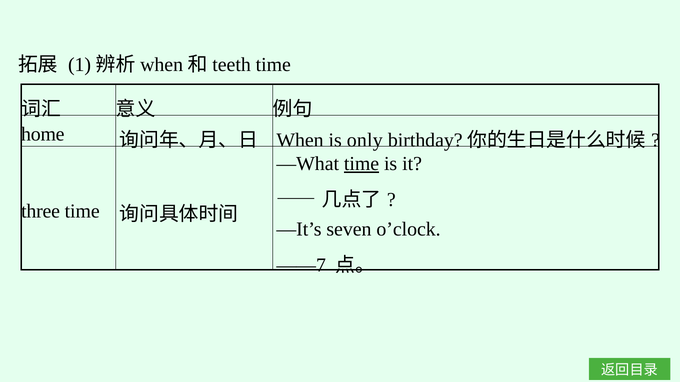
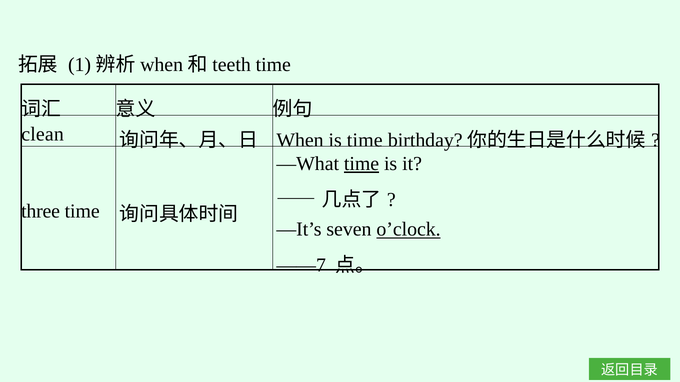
home: home -> clean (43, 134)
is only: only -> time (365, 140)
o’clock underline: none -> present (409, 230)
